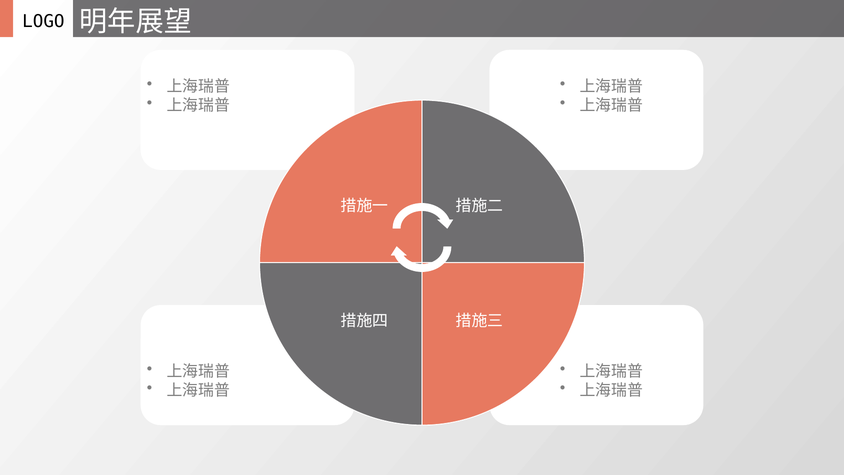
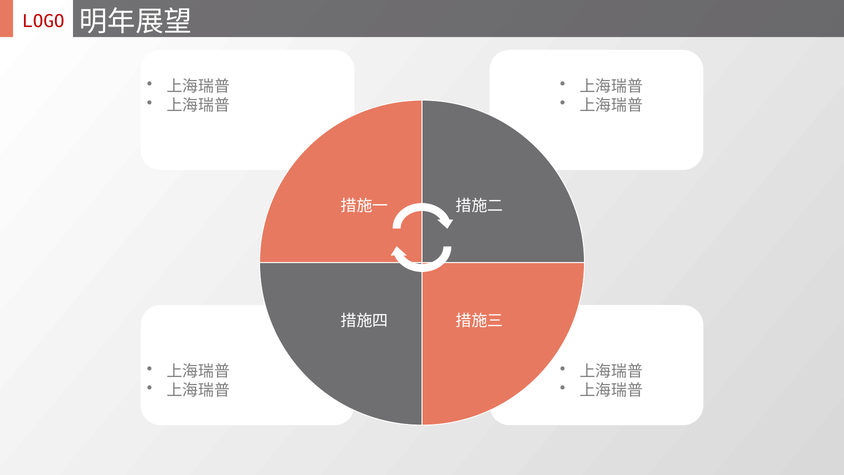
LOGO colour: black -> red (43, 21)
